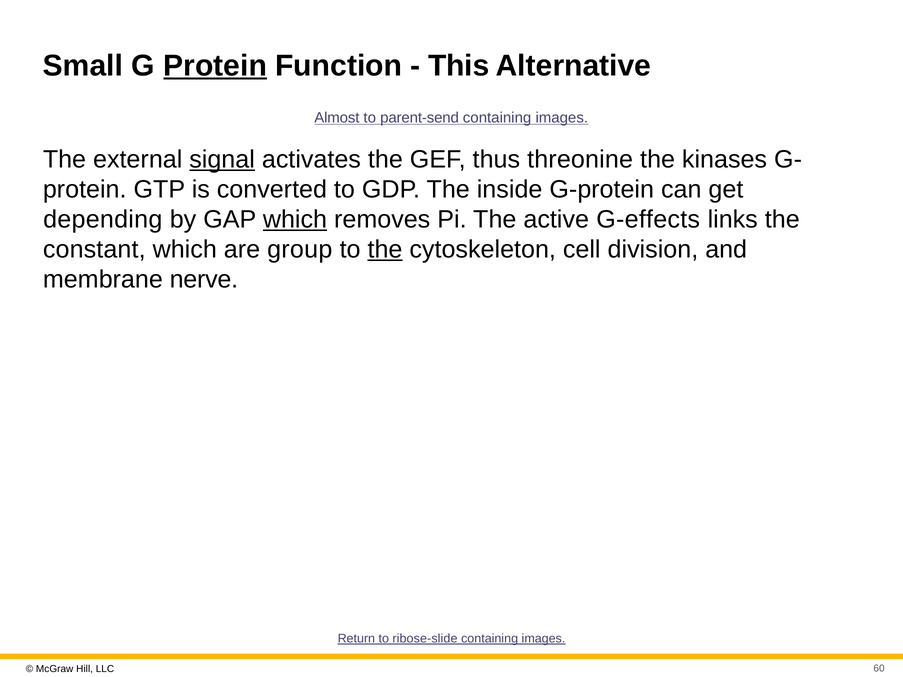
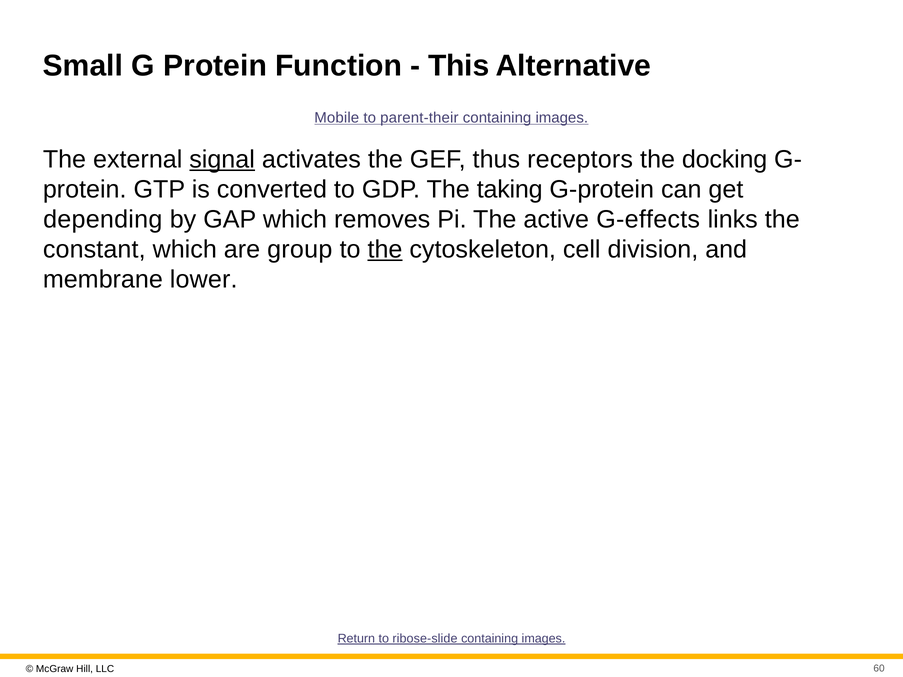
Protein underline: present -> none (215, 66)
Almost: Almost -> Mobile (337, 118)
parent-send: parent-send -> parent-their (419, 118)
threonine: threonine -> receptors (580, 159)
kinases: kinases -> docking (725, 159)
inside: inside -> taking (510, 189)
which underline: present -> none (295, 220)
nerve: nerve -> lower (204, 280)
